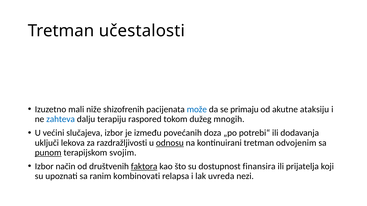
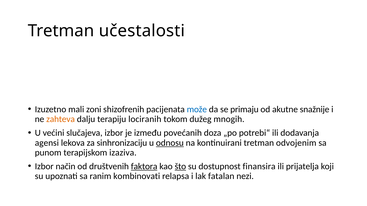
niže: niže -> zoni (94, 109)
ataksiju: ataksiju -> snažnije (315, 109)
zahteva colour: blue -> orange (61, 119)
raspored: raspored -> lociranih (145, 119)
uključi: uključi -> agensi (47, 143)
razdražljivosti: razdražljivosti -> sinhronizaciju (122, 143)
punom underline: present -> none (48, 153)
svojim: svojim -> izaziva (123, 153)
što underline: none -> present (180, 167)
uvreda: uvreda -> fatalan (221, 177)
